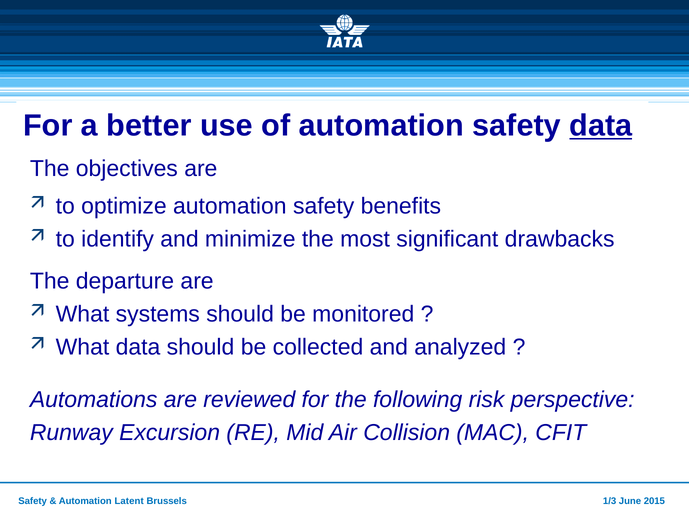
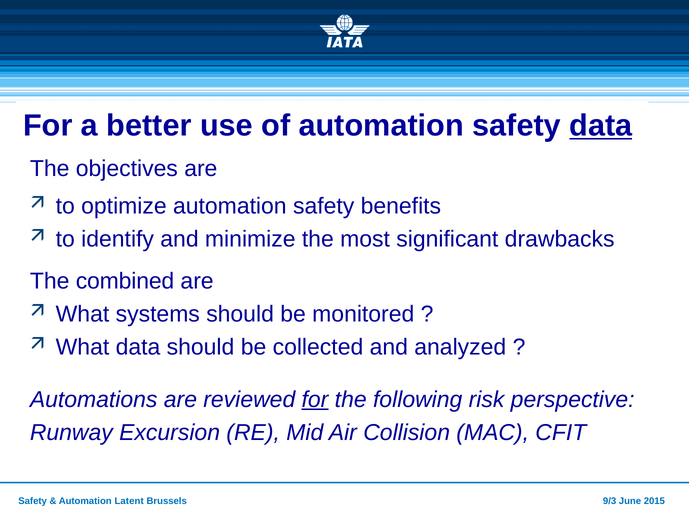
departure: departure -> combined (125, 281)
for underline: none -> present (315, 399)
1/3: 1/3 -> 9/3 (610, 501)
